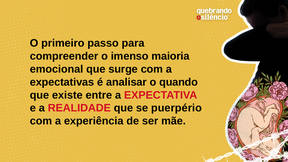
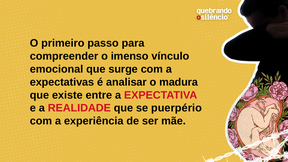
maioria: maioria -> vínculo (170, 56)
quando: quando -> madura (179, 82)
